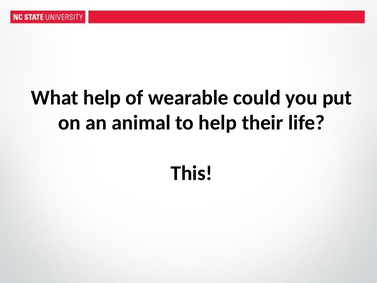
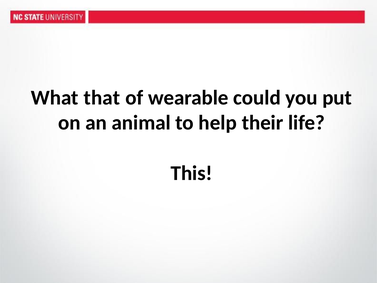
What help: help -> that (102, 98)
